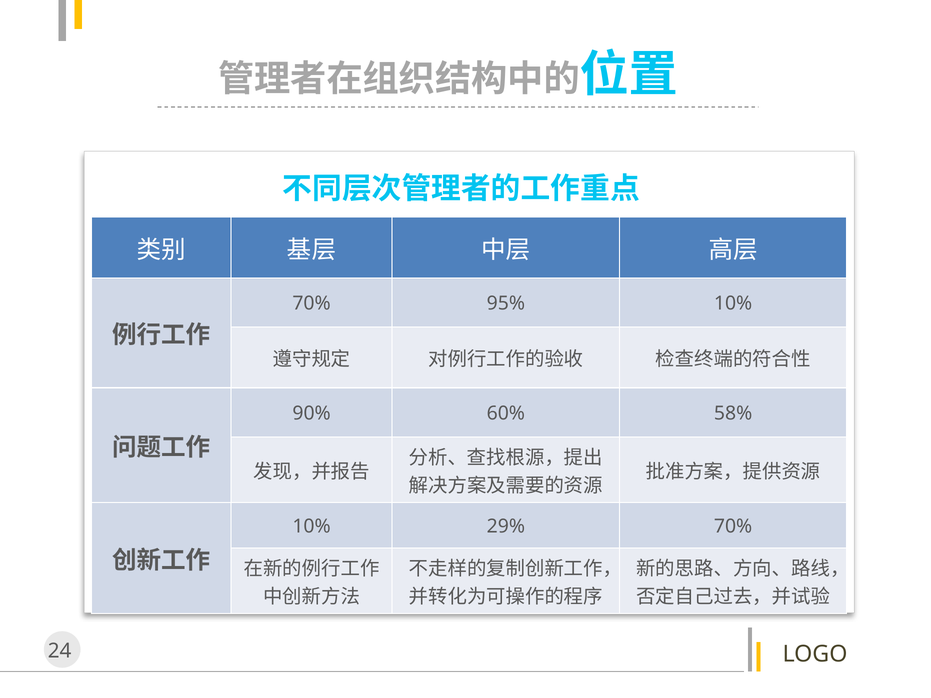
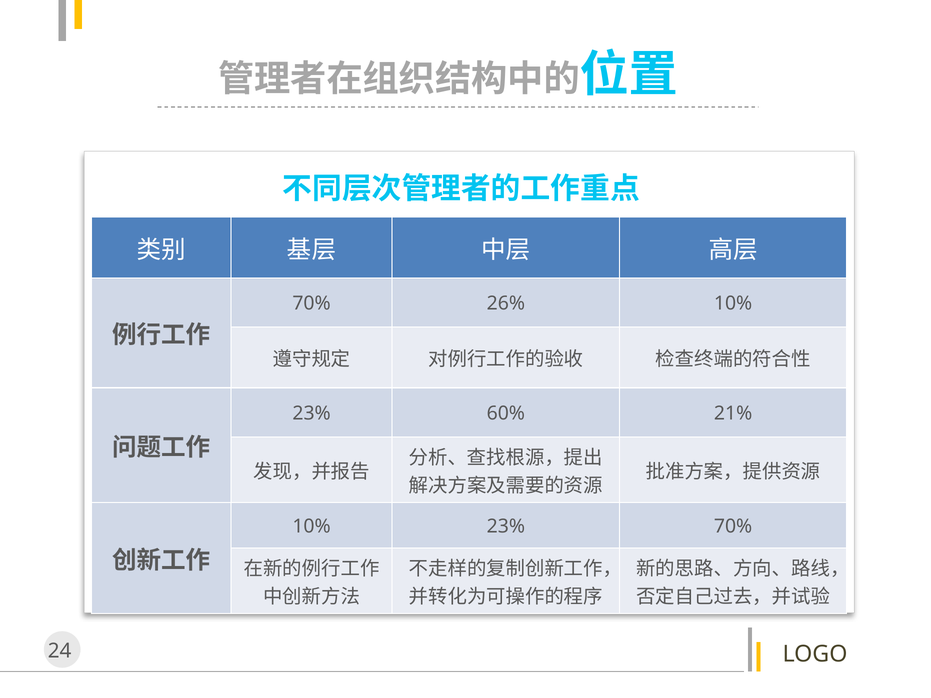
95%: 95% -> 26% (506, 304)
90%: 90% -> 23% (312, 414)
58%: 58% -> 21% (733, 414)
10% 29%: 29% -> 23% (506, 526)
